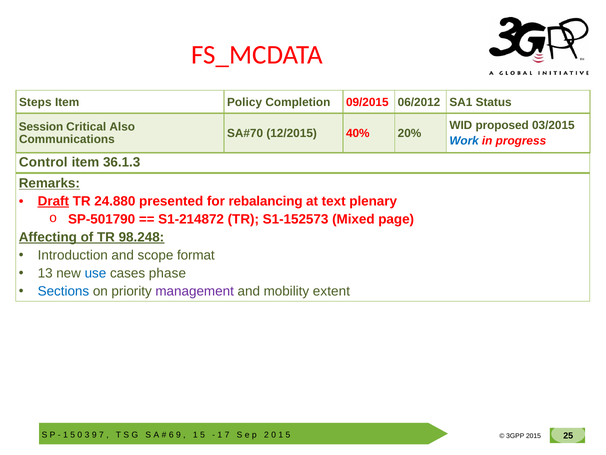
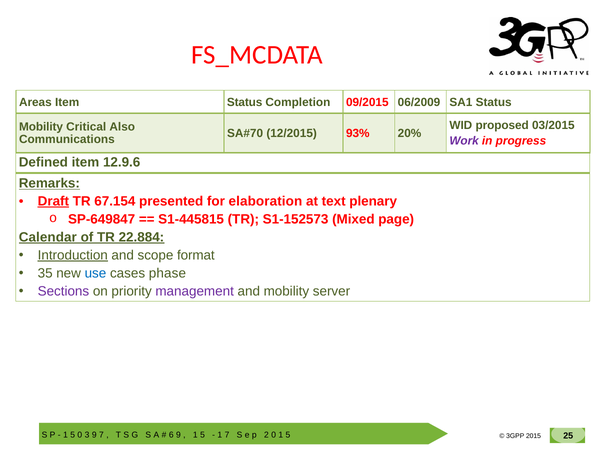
Steps: Steps -> Areas (35, 102)
Item Policy: Policy -> Status (245, 102)
06/2012: 06/2012 -> 06/2009 (419, 102)
Session: Session -> Mobility (41, 127)
40%: 40% -> 93% (358, 133)
Work colour: blue -> purple (464, 141)
Control: Control -> Defined (43, 162)
36.1.3: 36.1.3 -> 12.9.6 (122, 162)
24.880: 24.880 -> 67.154 (115, 201)
rebalancing: rebalancing -> elaboration (265, 201)
SP-501790: SP-501790 -> SP-649847 (102, 219)
S1-214872: S1-214872 -> S1-445815 (191, 219)
Affecting: Affecting -> Calendar (48, 237)
98.248: 98.248 -> 22.884 (141, 237)
Introduction underline: none -> present (73, 255)
13: 13 -> 35 (45, 273)
Sections colour: blue -> purple (63, 291)
extent: extent -> server (331, 291)
